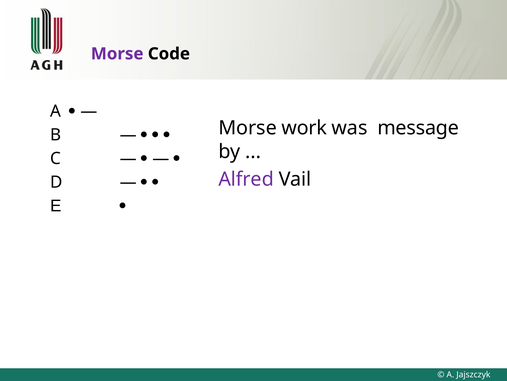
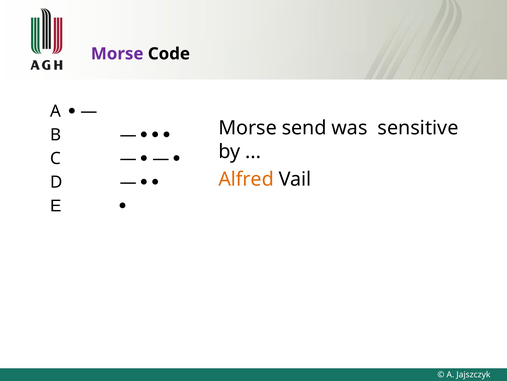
work: work -> send (304, 128)
message: message -> sensitive (418, 128)
Alfred colour: purple -> orange (246, 179)
